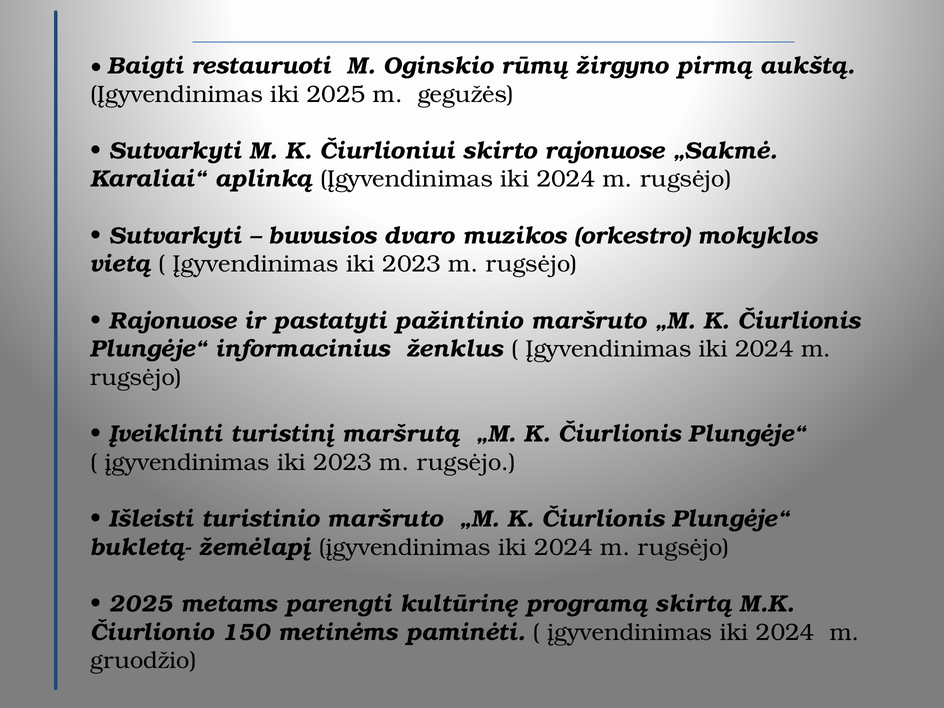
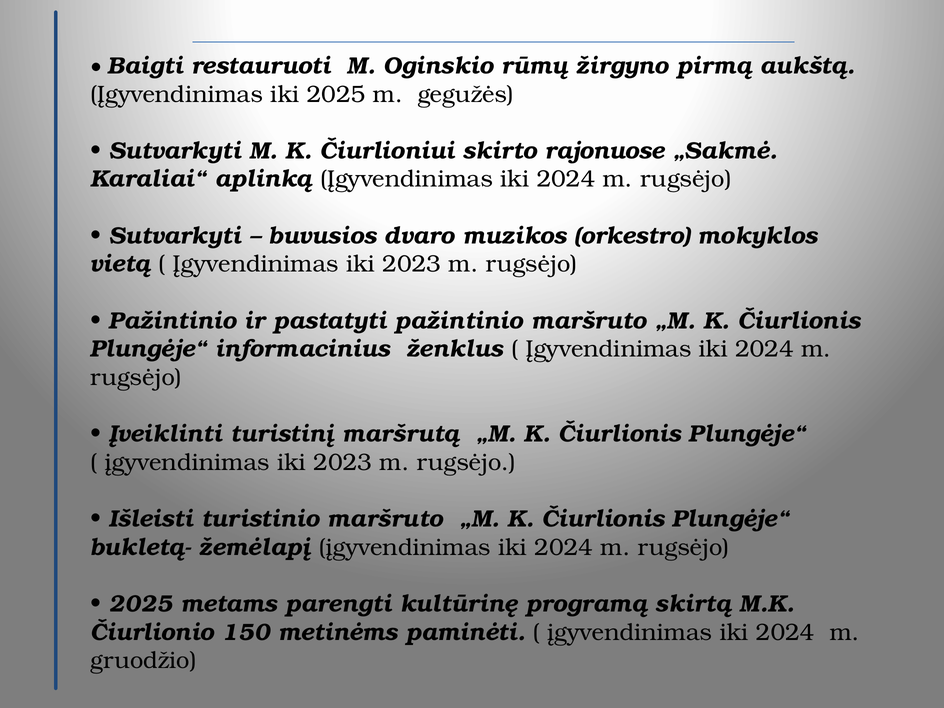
Rajonuose: Rajonuose -> Pažintinio (173, 321)
